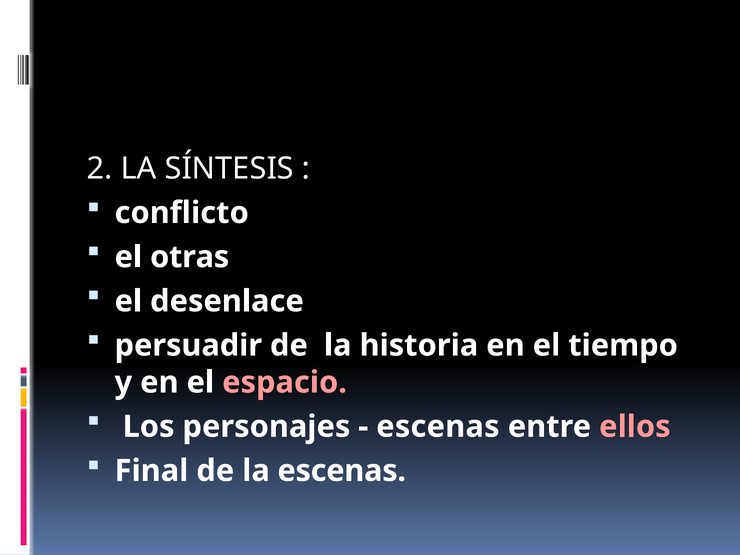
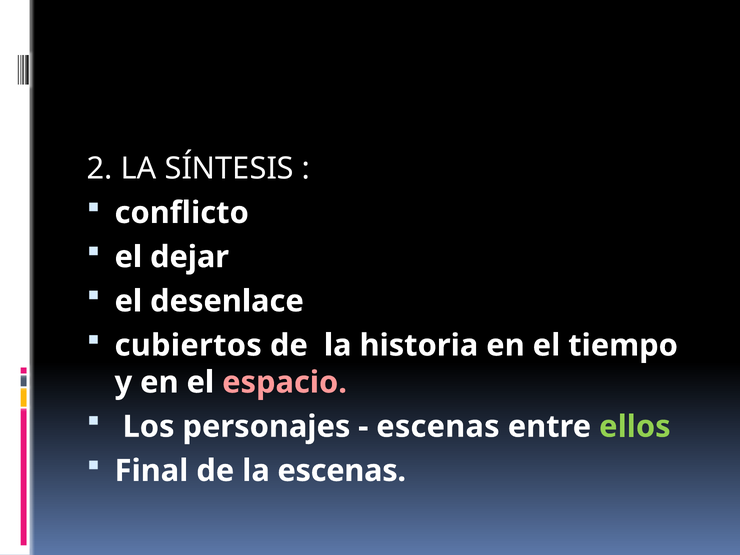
otras: otras -> dejar (190, 257)
persuadir: persuadir -> cubiertos (188, 345)
ellos colour: pink -> light green (635, 427)
